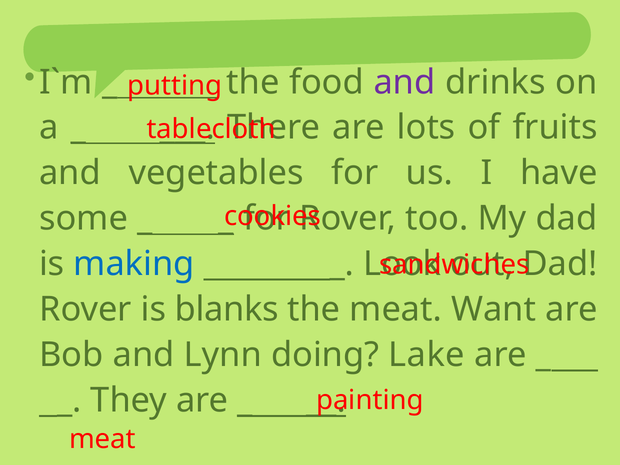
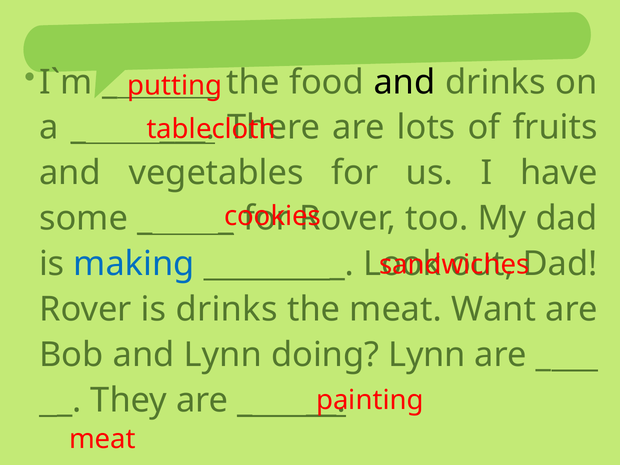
and colour: purple -> black (405, 82)
is blanks: blanks -> drinks (227, 309)
doing Lake: Lake -> Lynn (427, 355)
